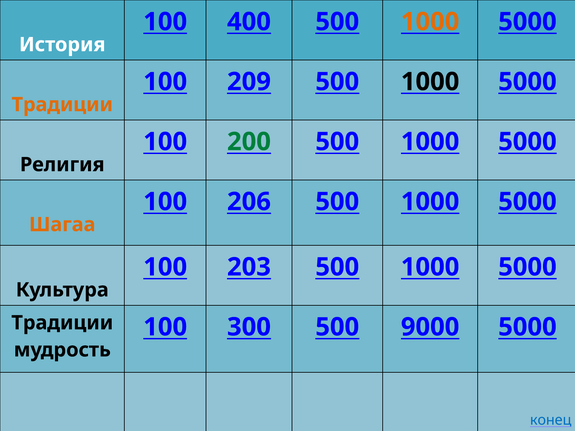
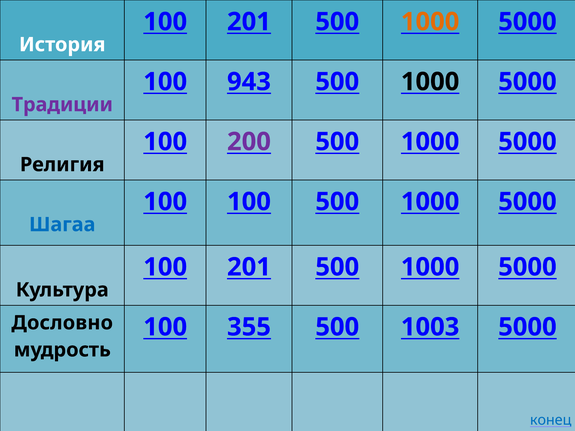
400: 400 -> 201 (249, 22)
209: 209 -> 943 (249, 82)
Традиции colour: orange -> purple (62, 105)
200 colour: green -> purple (249, 142)
100 206: 206 -> 100 (249, 202)
Шагаа colour: orange -> blue (62, 225)
203: 203 -> 201 (249, 267)
Традиции: Традиции -> Дословно (62, 323)
300: 300 -> 355 (249, 327)
9000: 9000 -> 1003 (430, 327)
